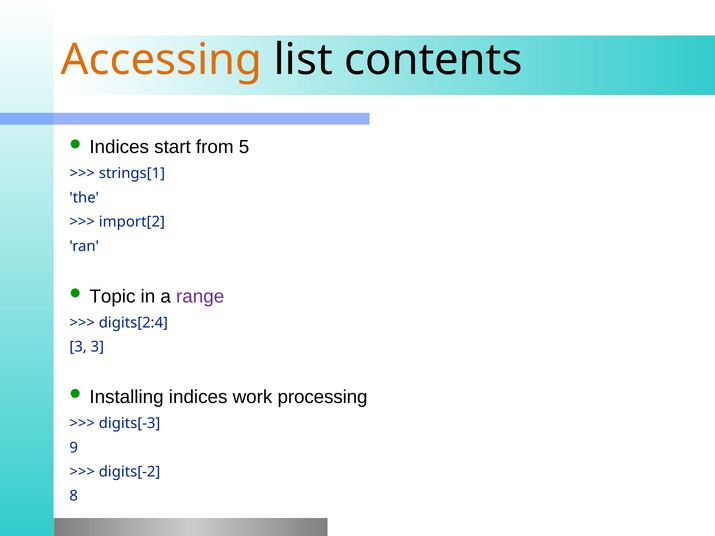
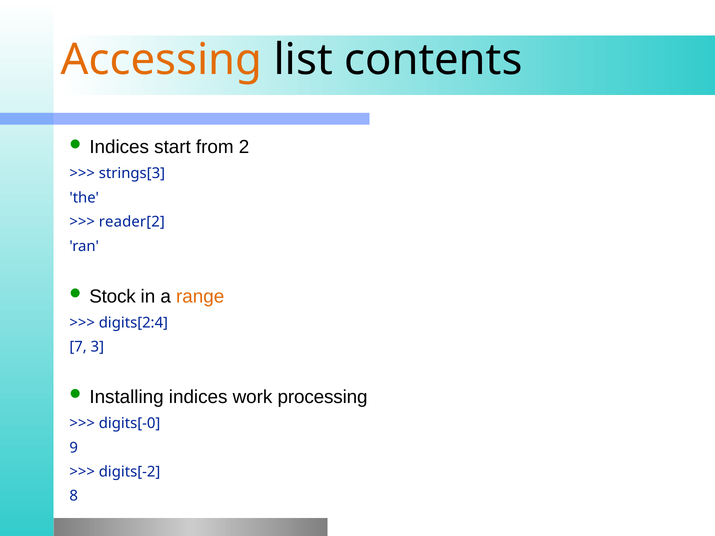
5: 5 -> 2 (244, 147)
strings[1: strings[1 -> strings[3 (132, 174)
import[2: import[2 -> reader[2 (132, 222)
Topic: Topic -> Stock (113, 297)
range colour: purple -> orange (200, 297)
3: 3 -> 7 (78, 347)
digits[-3: digits[-3 -> digits[-0 (130, 424)
